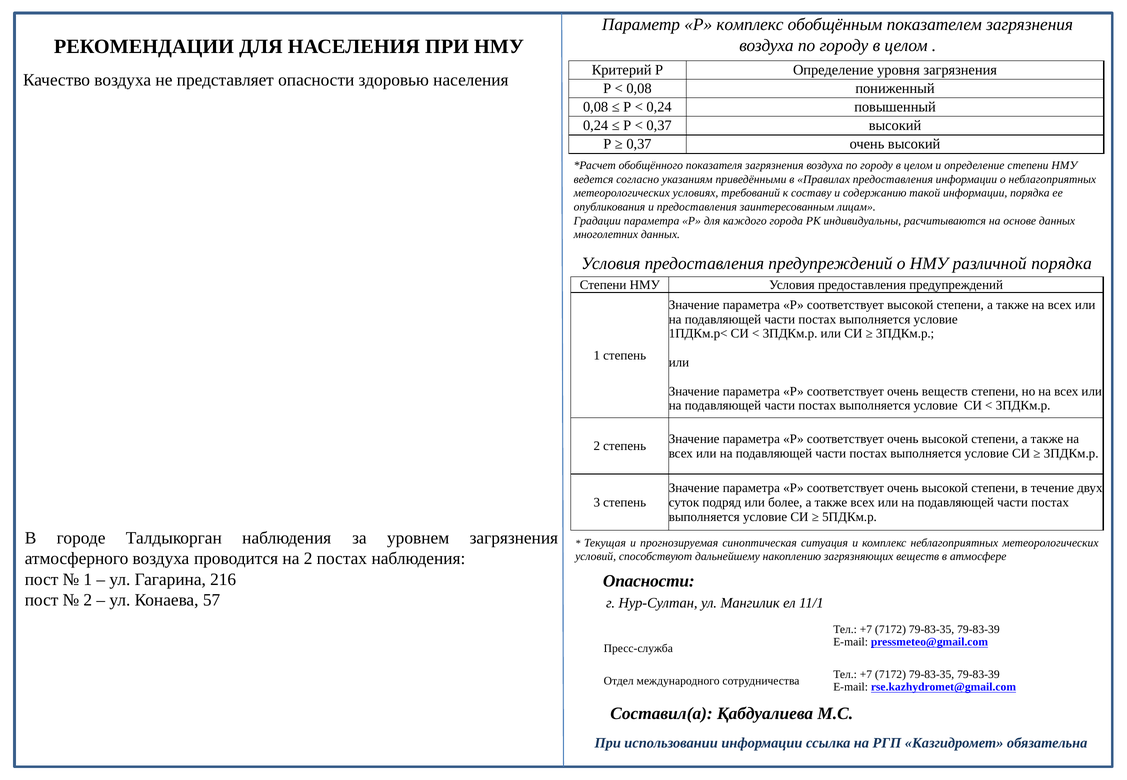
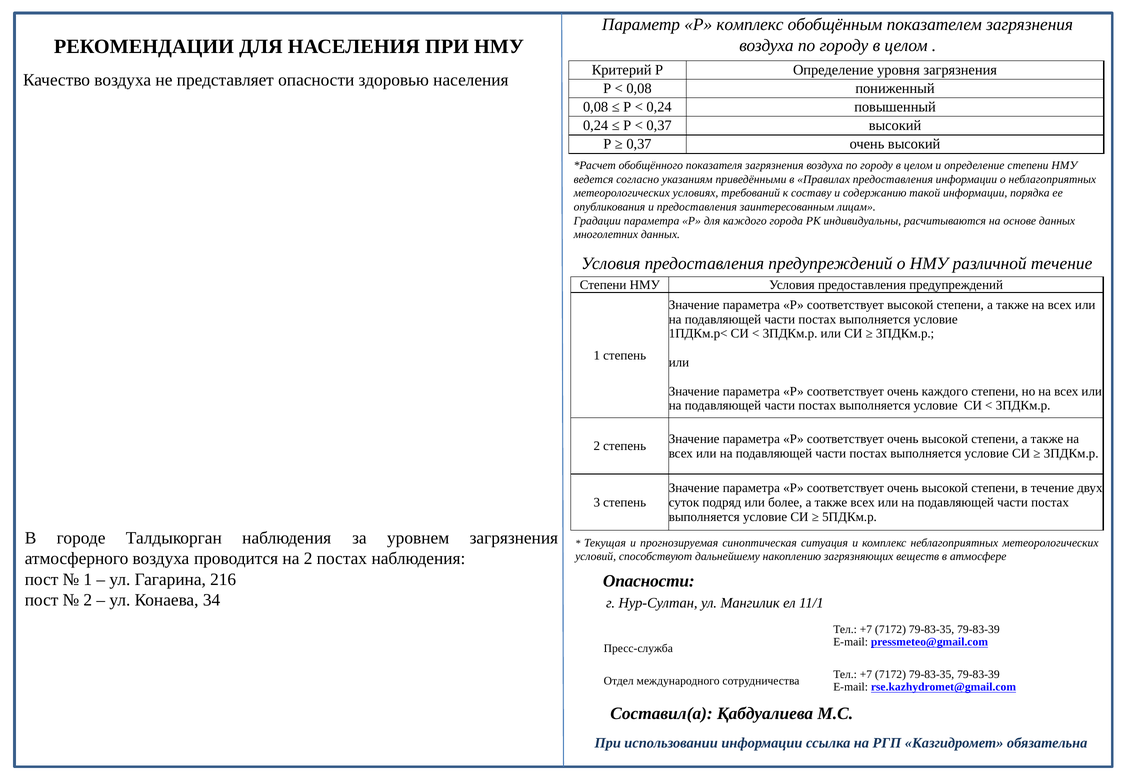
различной порядка: порядка -> течение (1062, 264)
очень веществ: веществ -> каждого (945, 391)
57: 57 -> 34 (212, 600)
